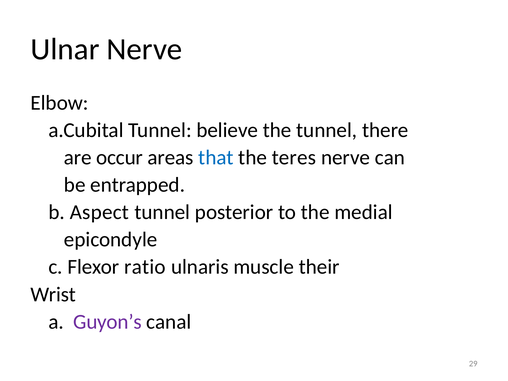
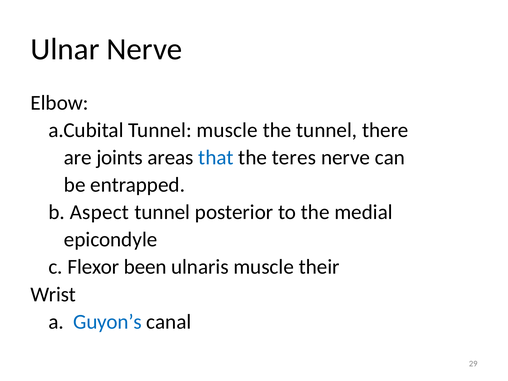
Tunnel believe: believe -> muscle (227, 130)
occur: occur -> joints (120, 157)
ratio: ratio -> been (145, 267)
Guyon’s colour: purple -> blue (108, 322)
